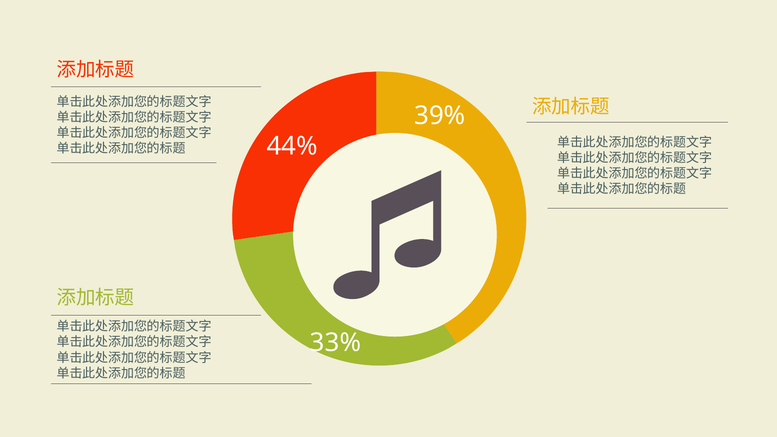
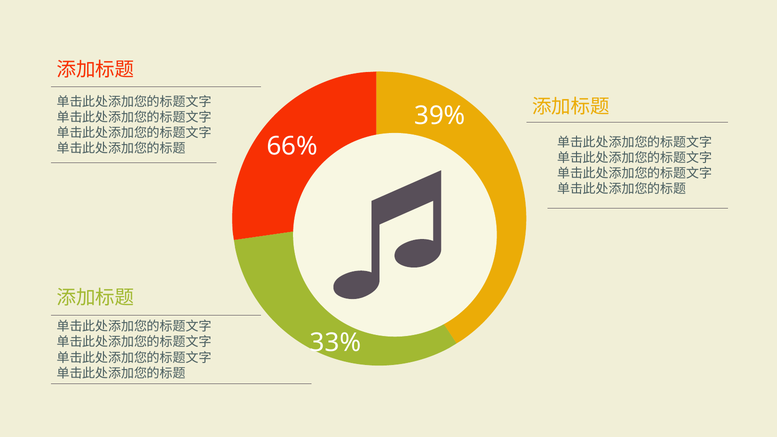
44%: 44% -> 66% (292, 146)
